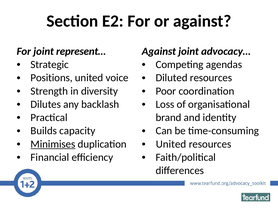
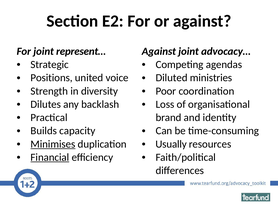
Diluted resources: resources -> ministries (211, 78)
United: United -> Usually (171, 144)
Financial underline: none -> present (50, 157)
